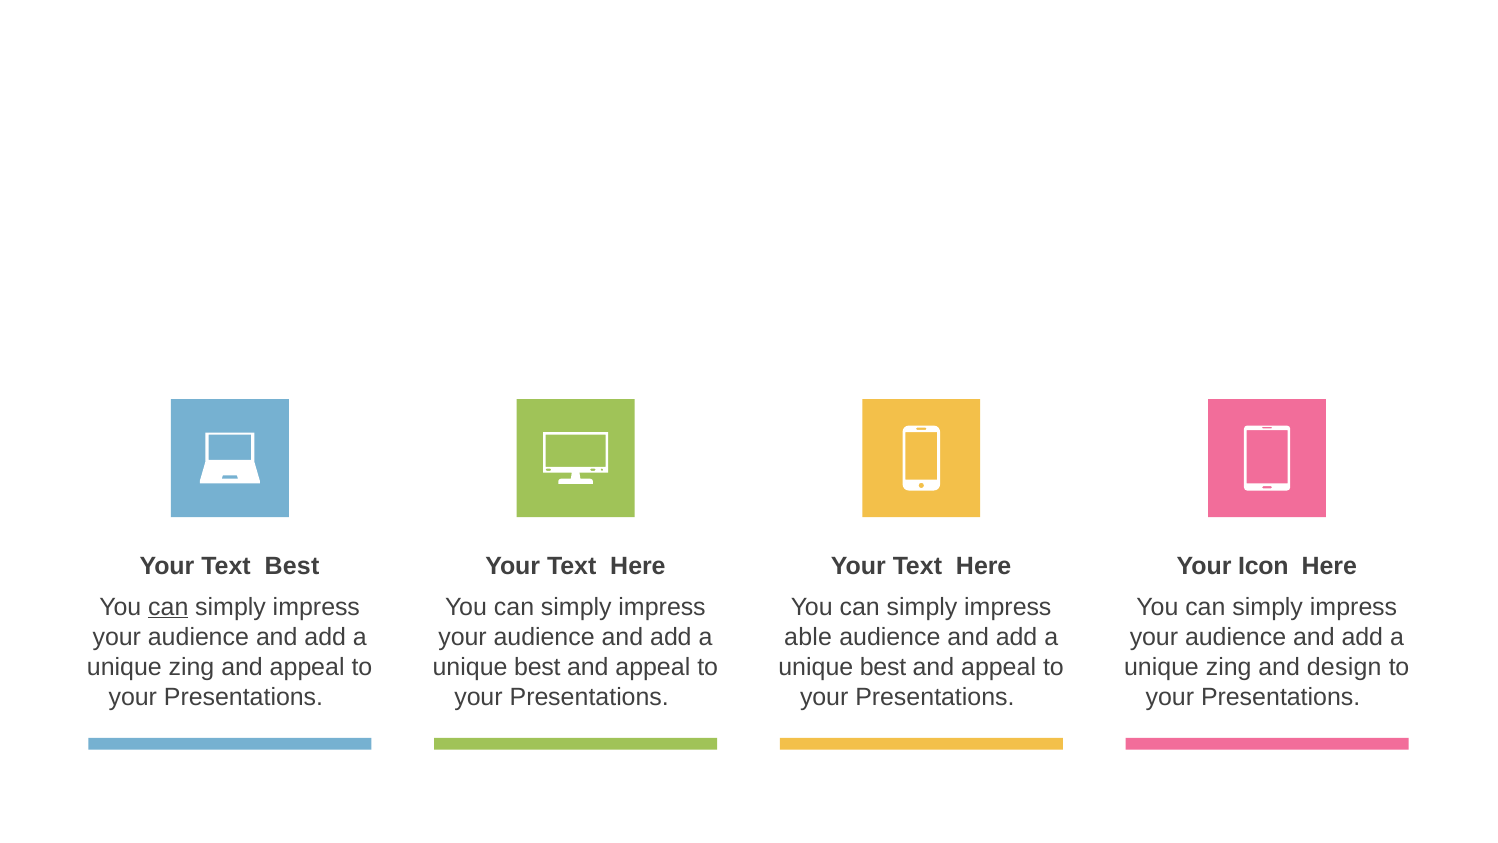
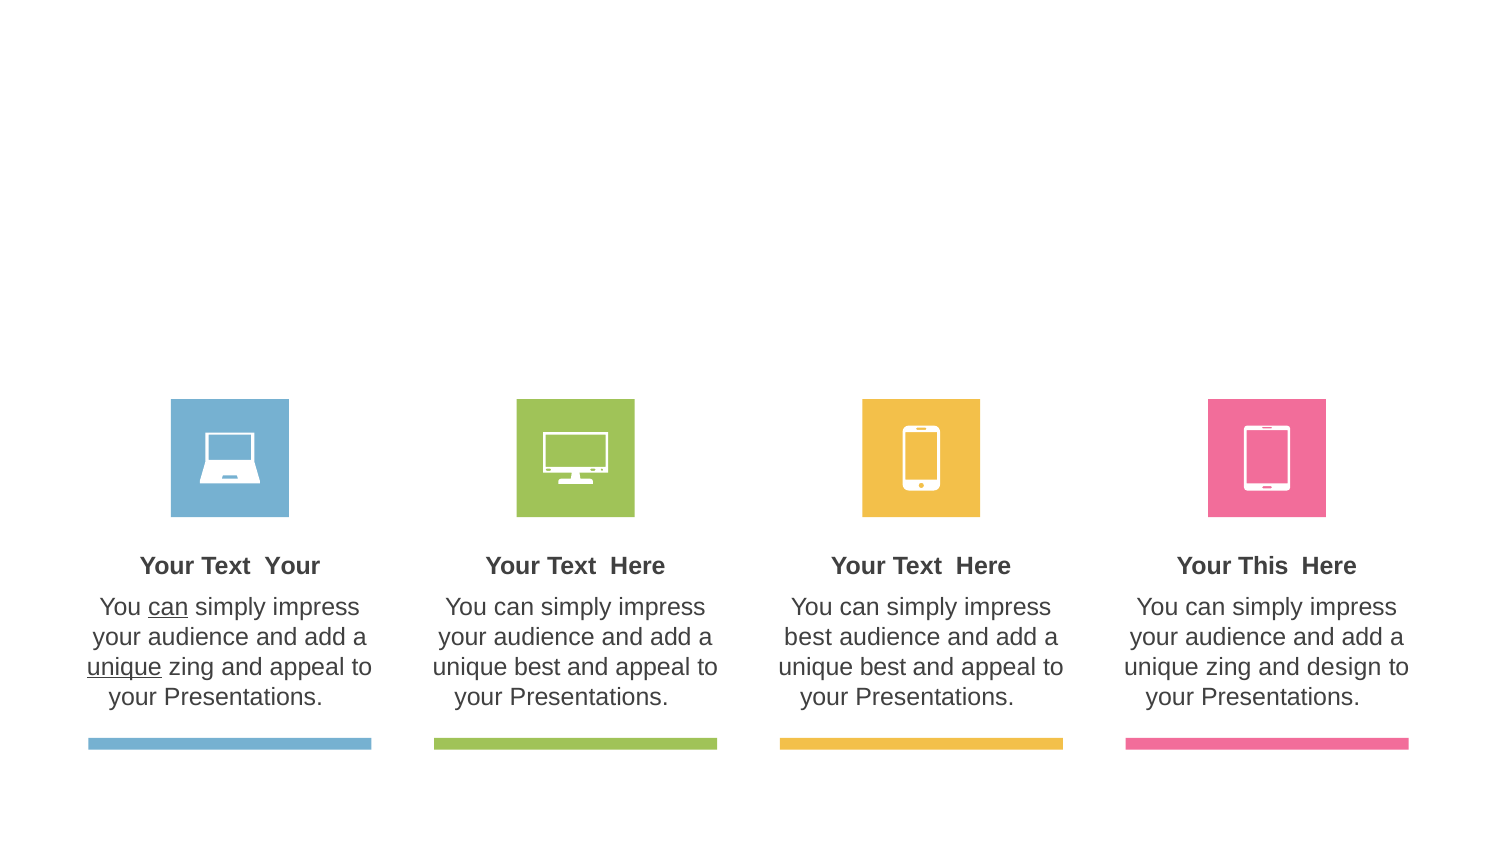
Text Best: Best -> Your (292, 566)
Icon: Icon -> This (1263, 566)
able: able -> best (808, 637)
unique underline: none -> present (124, 667)
